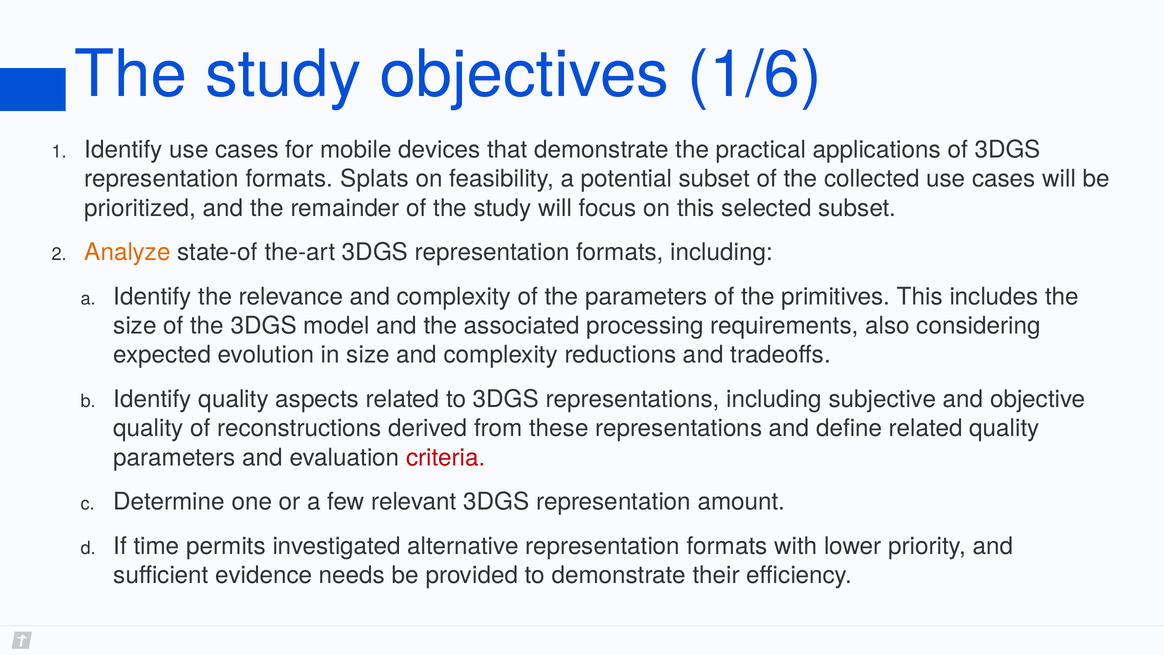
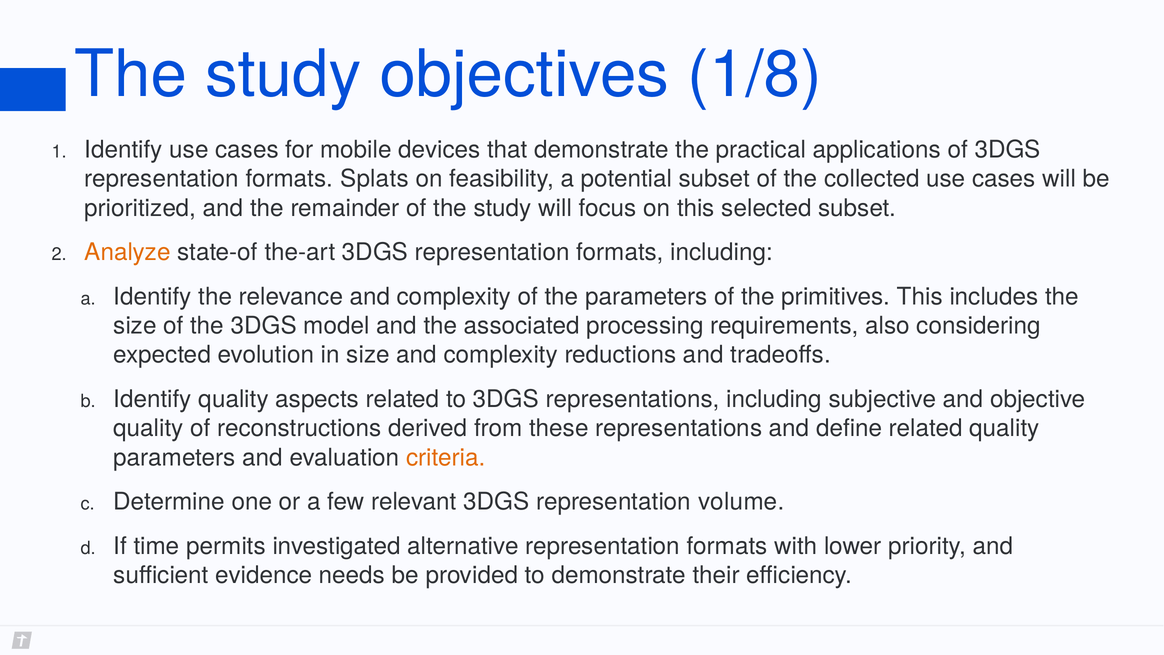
1/6: 1/6 -> 1/8 (755, 75)
criteria colour: red -> orange (446, 457)
amount: amount -> volume (741, 502)
